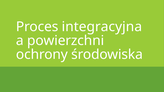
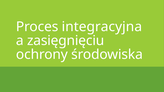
powierzchni: powierzchni -> zasięgnięciu (66, 41)
